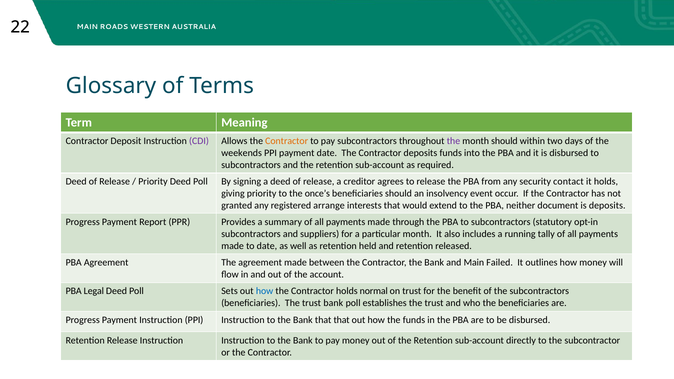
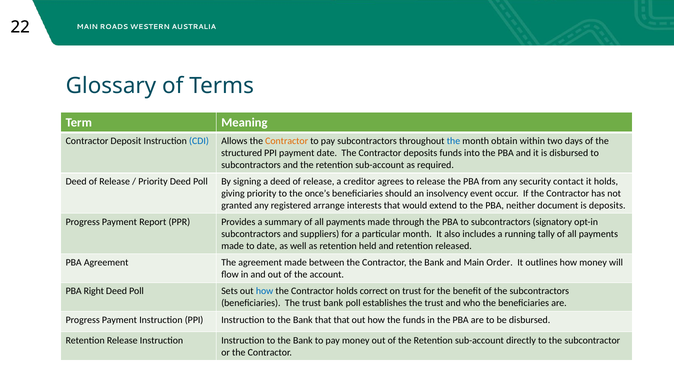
CDI colour: purple -> blue (199, 141)
the colour: purple -> blue (453, 141)
month should: should -> obtain (504, 141)
weekends: weekends -> structured (242, 153)
statutory: statutory -> signatory (552, 222)
Failed: Failed -> Order (500, 263)
Legal: Legal -> Right (94, 291)
normal: normal -> correct (374, 291)
